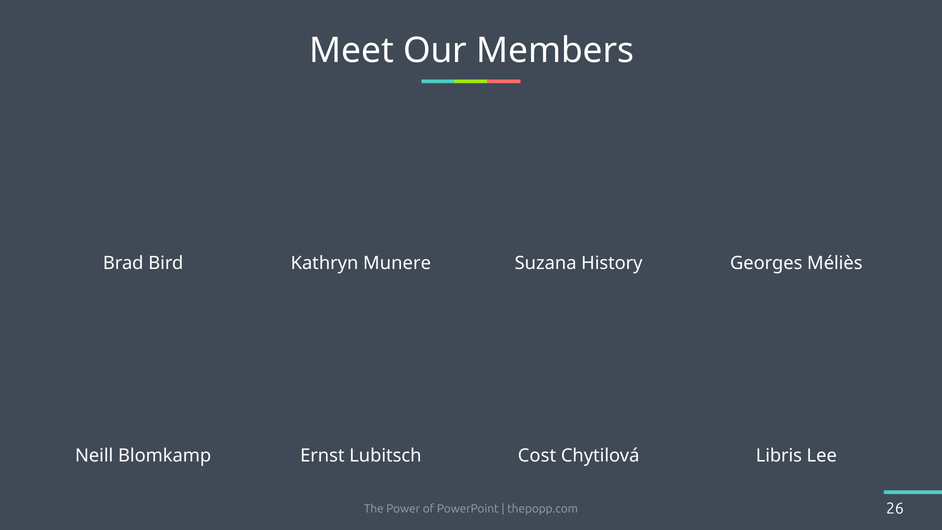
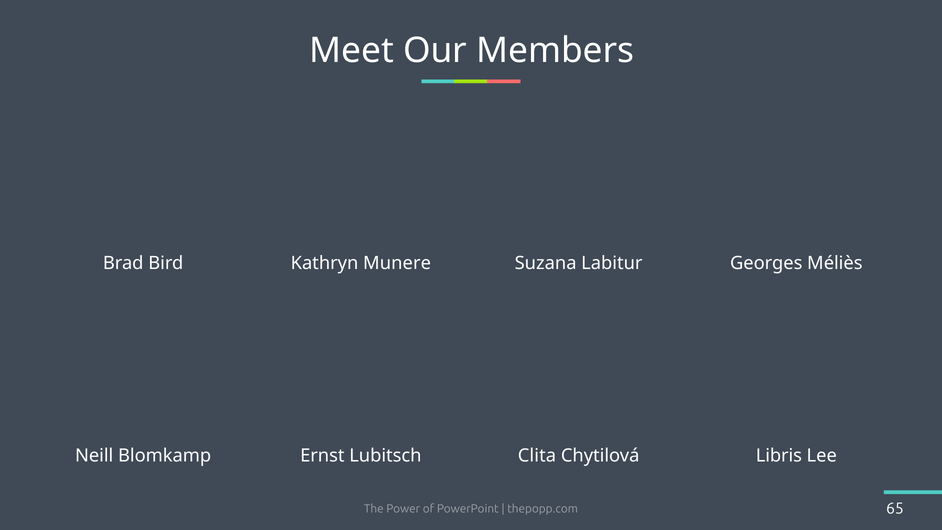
History: History -> Labitur (612, 263)
Cost: Cost -> Clita (537, 456)
26: 26 -> 65 (895, 508)
